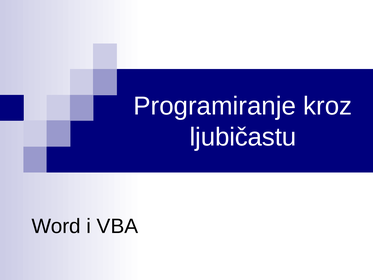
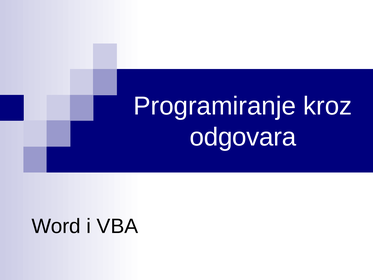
ljubičastu: ljubičastu -> odgovara (243, 137)
